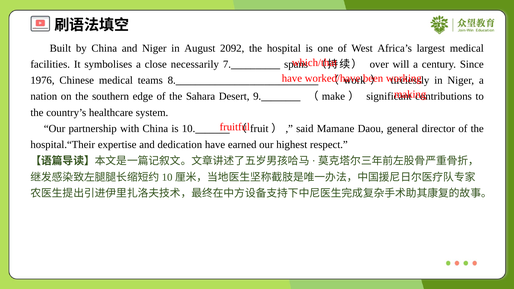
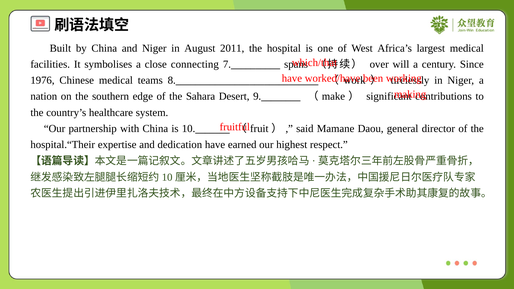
2092: 2092 -> 2011 (232, 48)
necessarily: necessarily -> connecting (195, 64)
